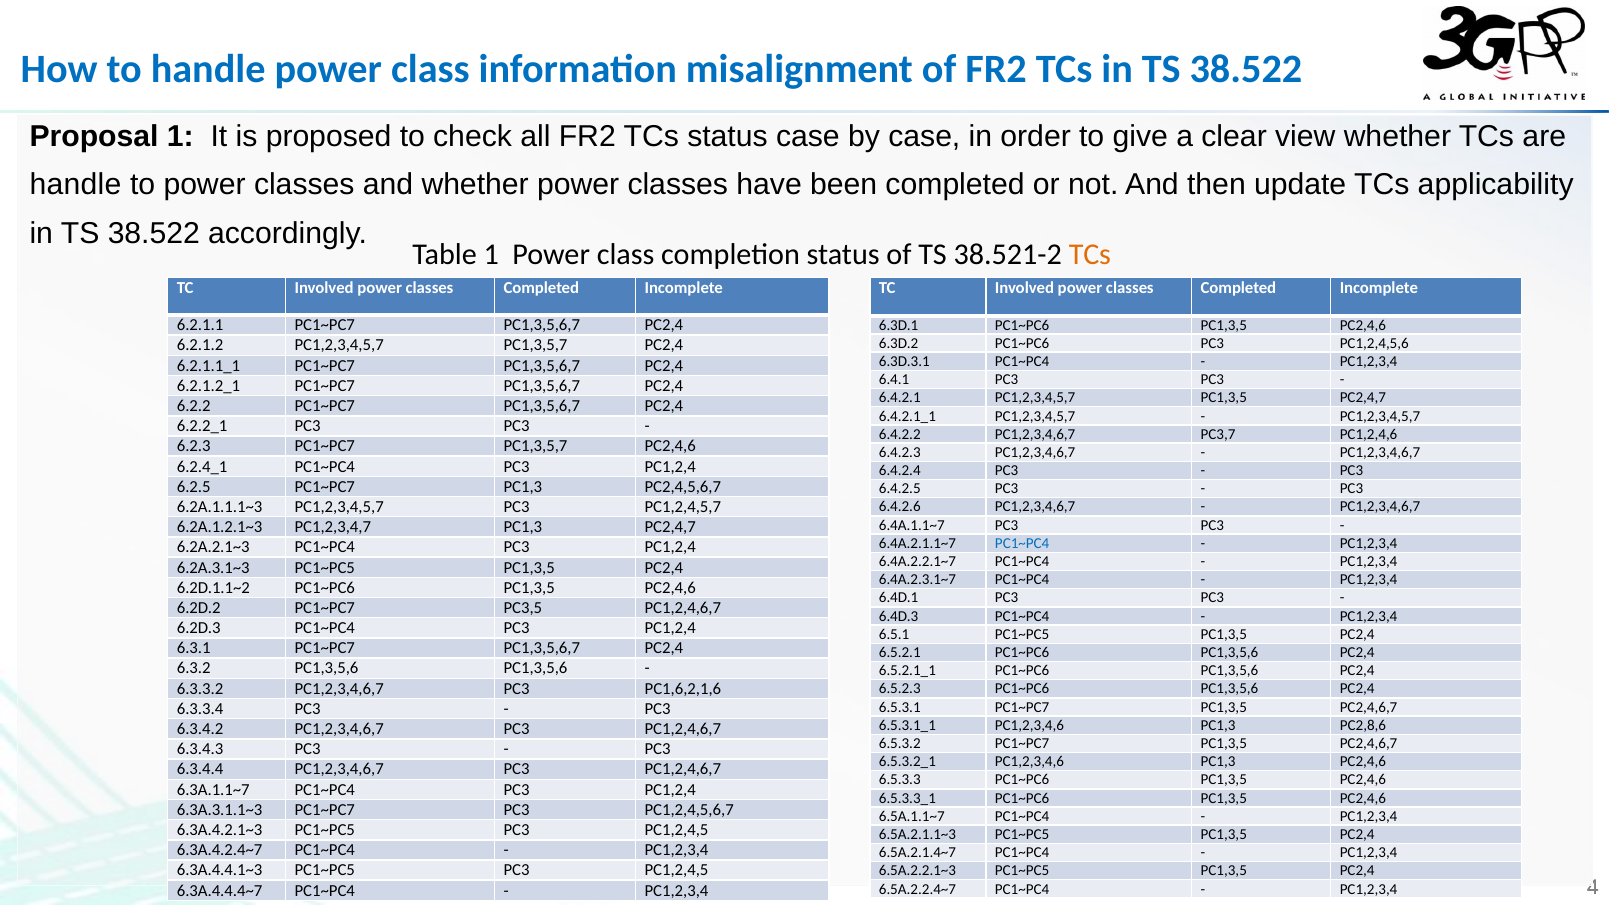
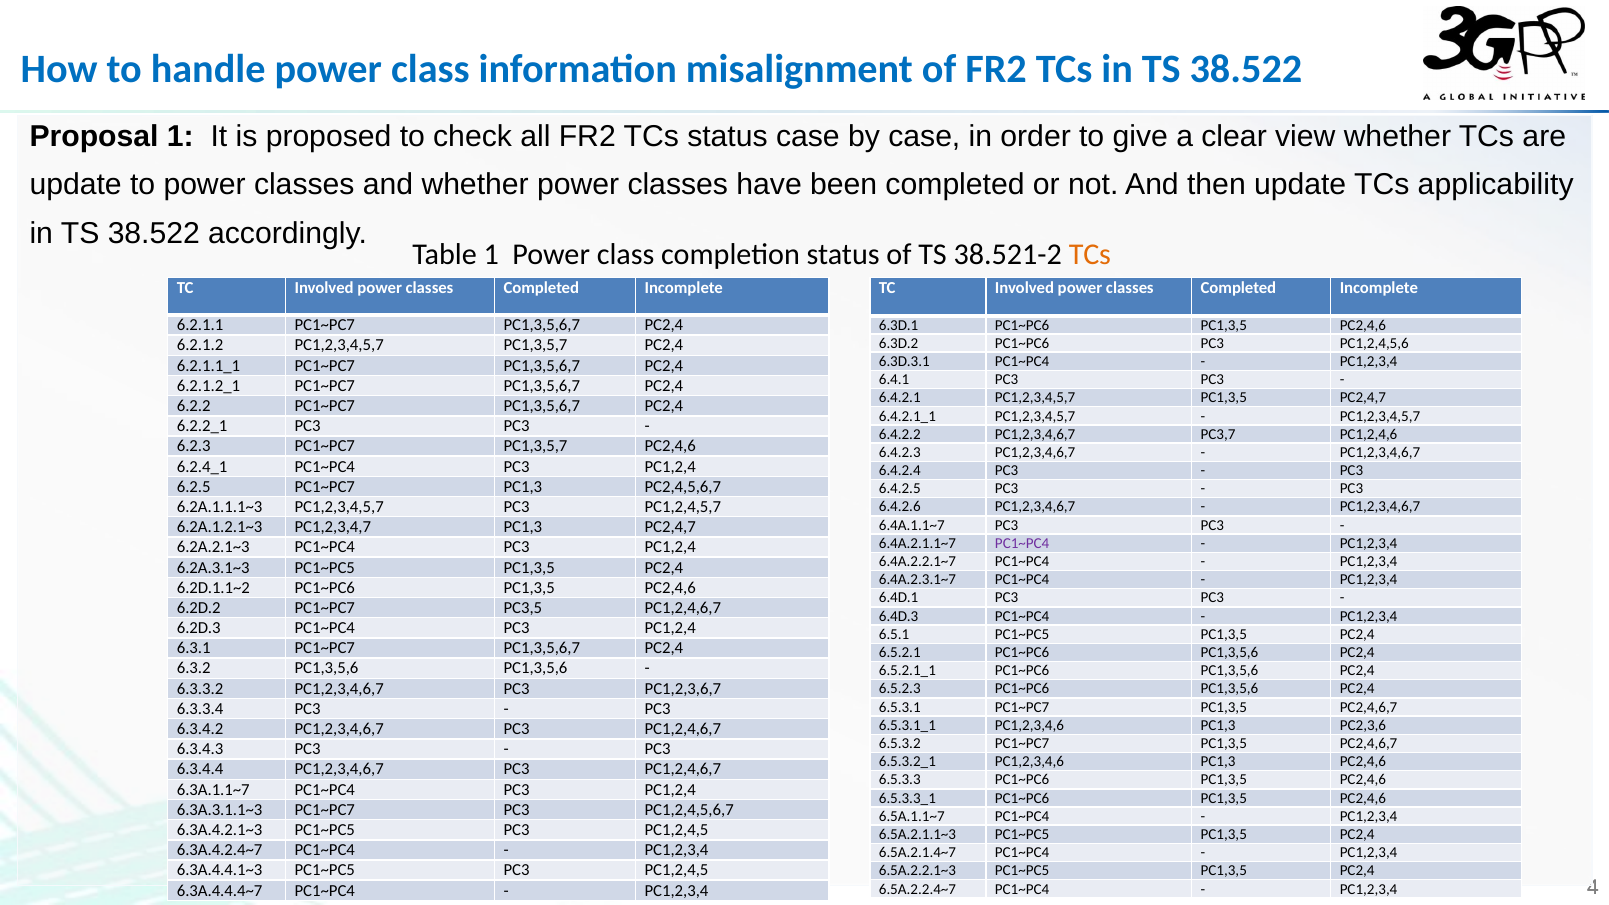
handle: handle -> update (76, 185)
PC1~PC4 colour: blue -> purple (1022, 543)
PC1,6,2,1,6: PC1,6,2,1,6 -> PC1,2,3,6,7 (683, 689)
PC2,8,6: PC2,8,6 -> PC2,3,6 (1363, 725)
